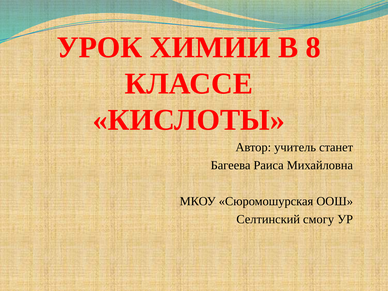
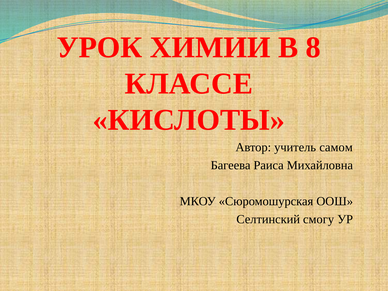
станет: станет -> самом (336, 147)
